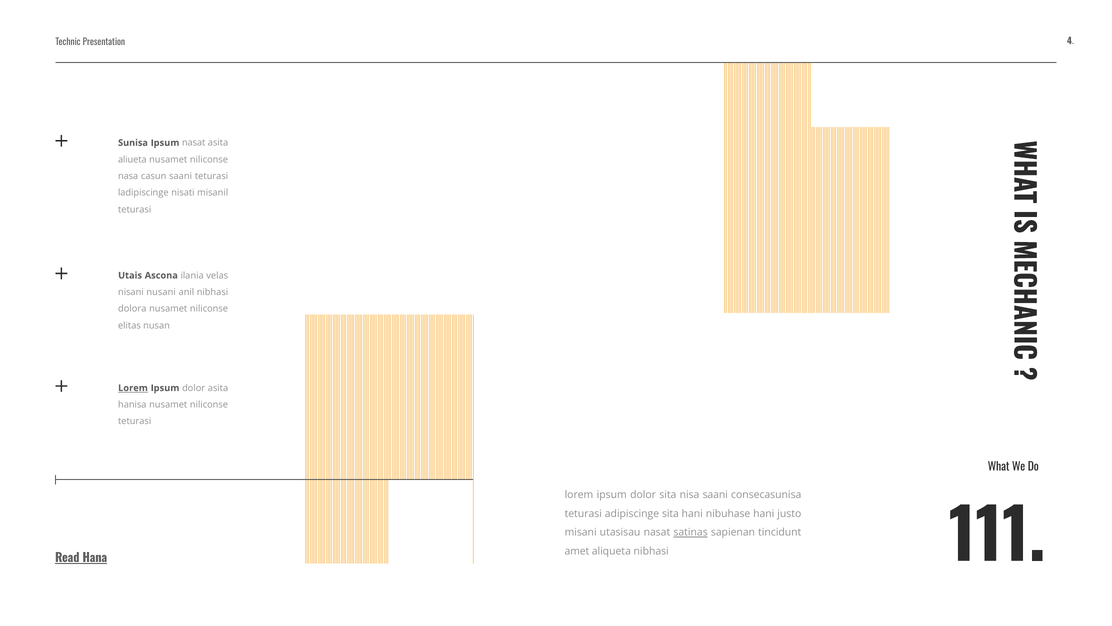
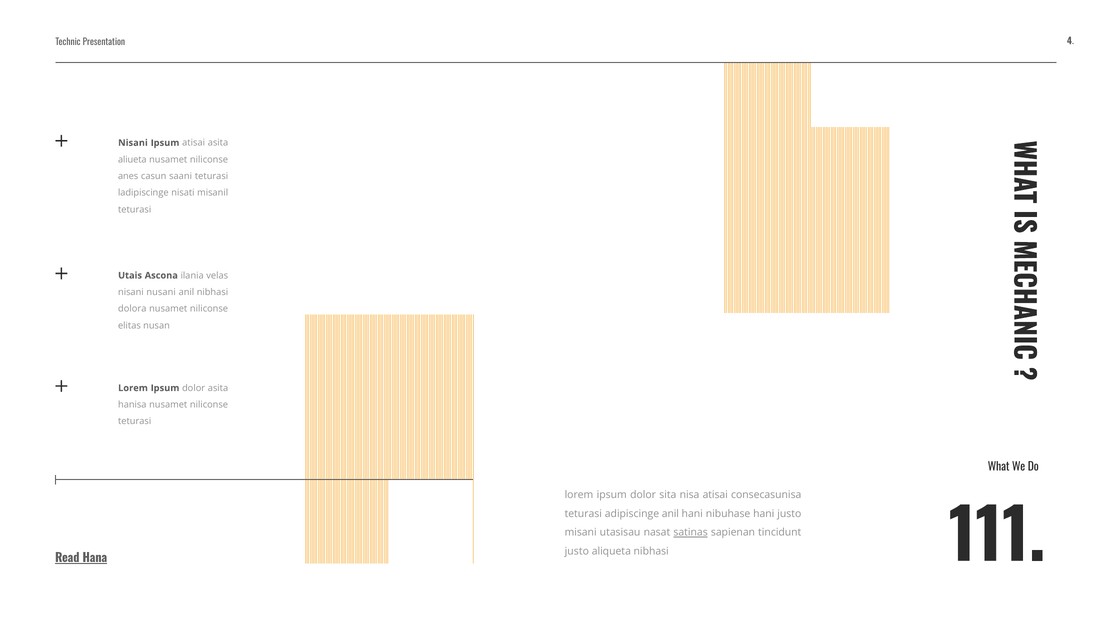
Sunisa: Sunisa -> Nisani (133, 143)
Ipsum nasat: nasat -> atisai (194, 143)
nasa: nasa -> anes (128, 176)
Lorem underline: present -> none (133, 388)
nisa saani: saani -> atisai (715, 494)
adipiscinge sita: sita -> anil (670, 513)
amet: amet -> justo (577, 551)
